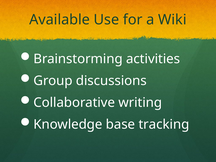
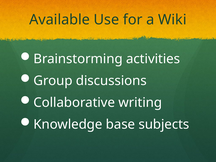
tracking: tracking -> subjects (164, 124)
